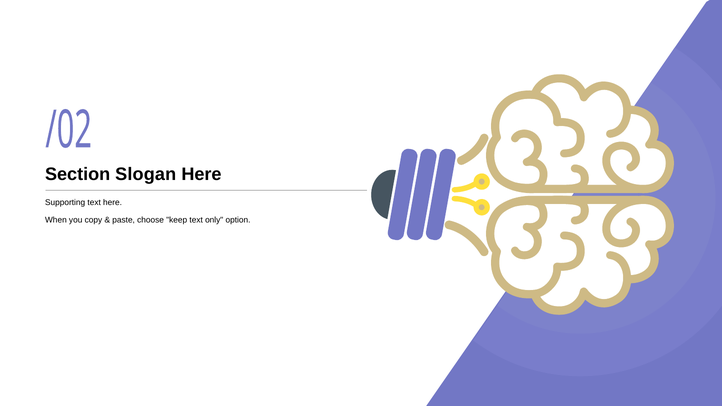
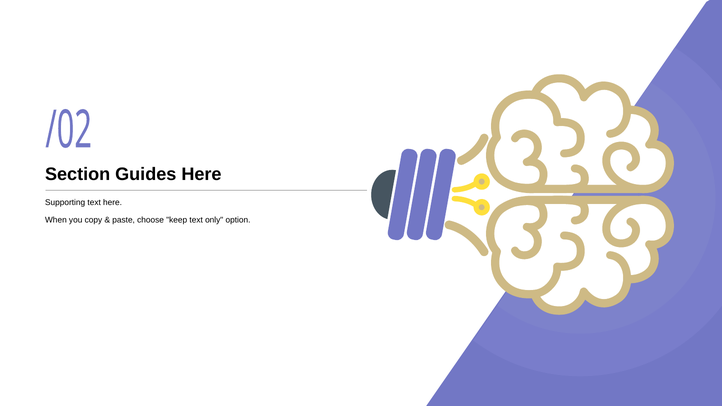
Slogan: Slogan -> Guides (146, 174)
